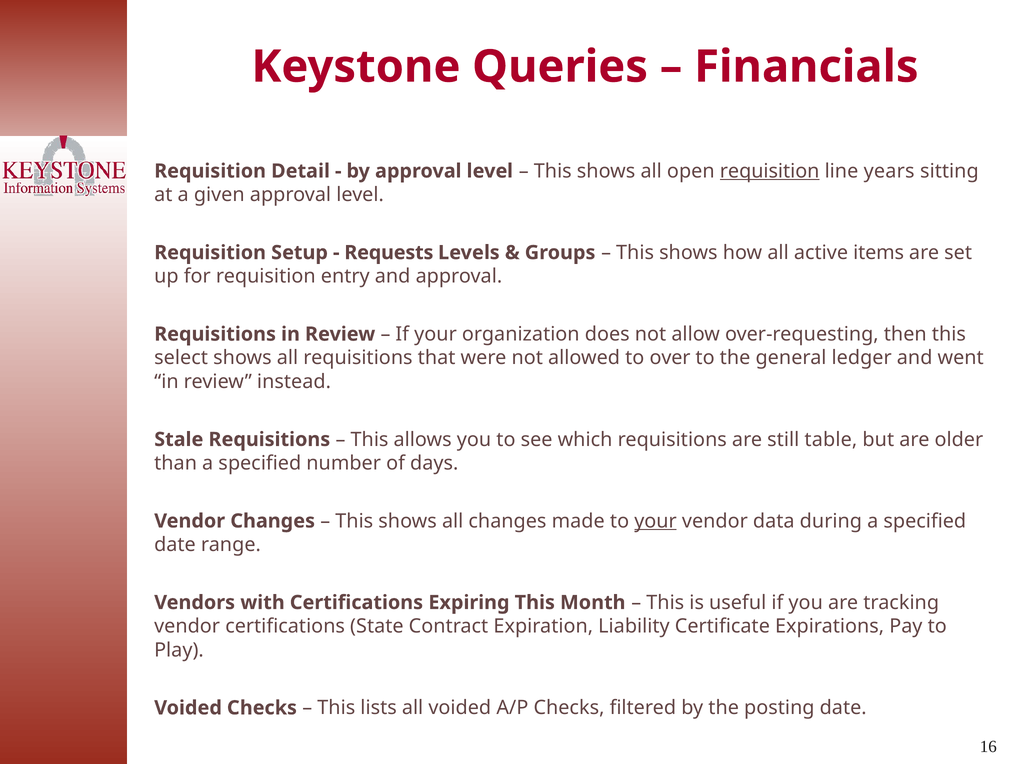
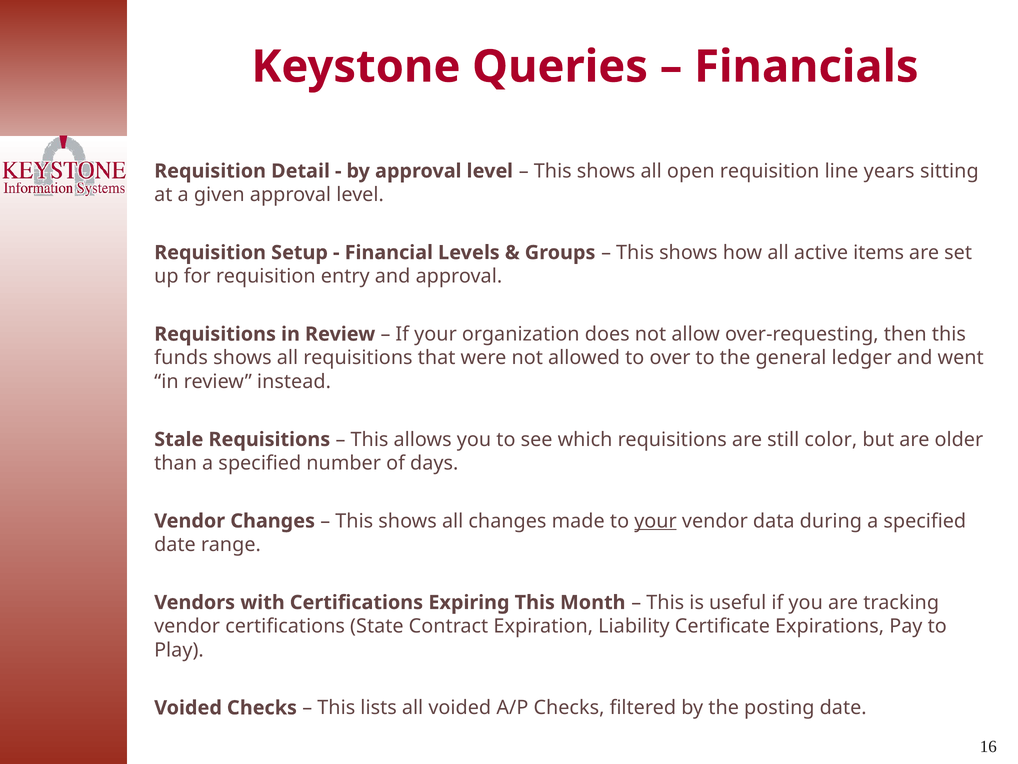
requisition underline: present -> none (770, 171)
Requests: Requests -> Financial (389, 252)
select: select -> funds (181, 358)
table: table -> color (831, 439)
